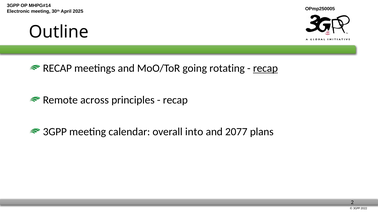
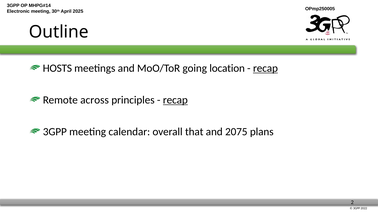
RECAP: RECAP -> HOSTS (57, 68)
rotating: rotating -> location (227, 68)
recap underline: none -> present (175, 100)
into: into -> that (194, 132)
2077: 2077 -> 2075 (236, 132)
